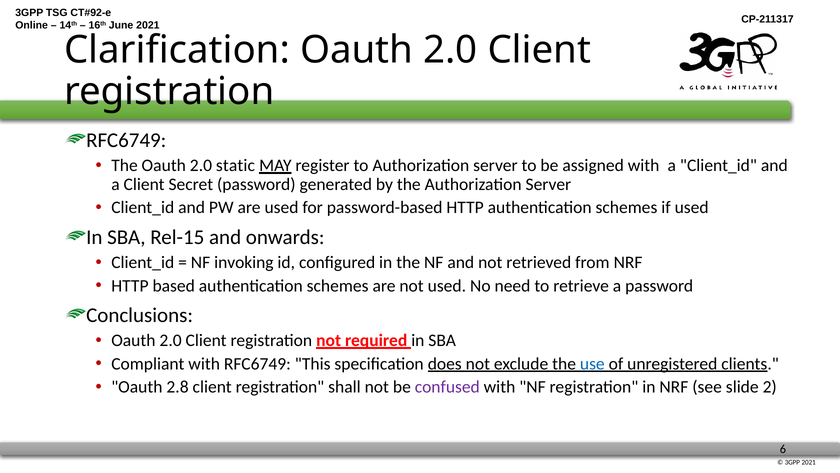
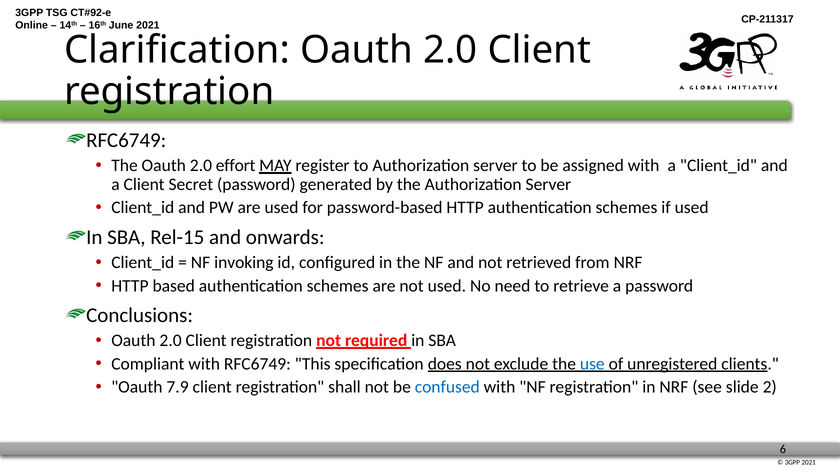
static: static -> effort (236, 165)
2.8: 2.8 -> 7.9 (178, 387)
confused colour: purple -> blue (447, 387)
